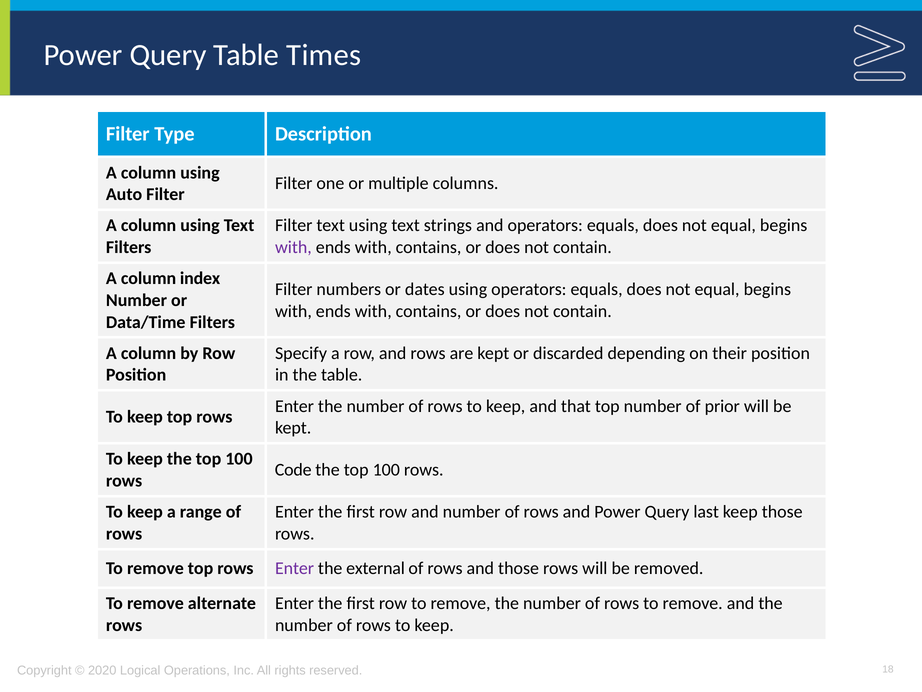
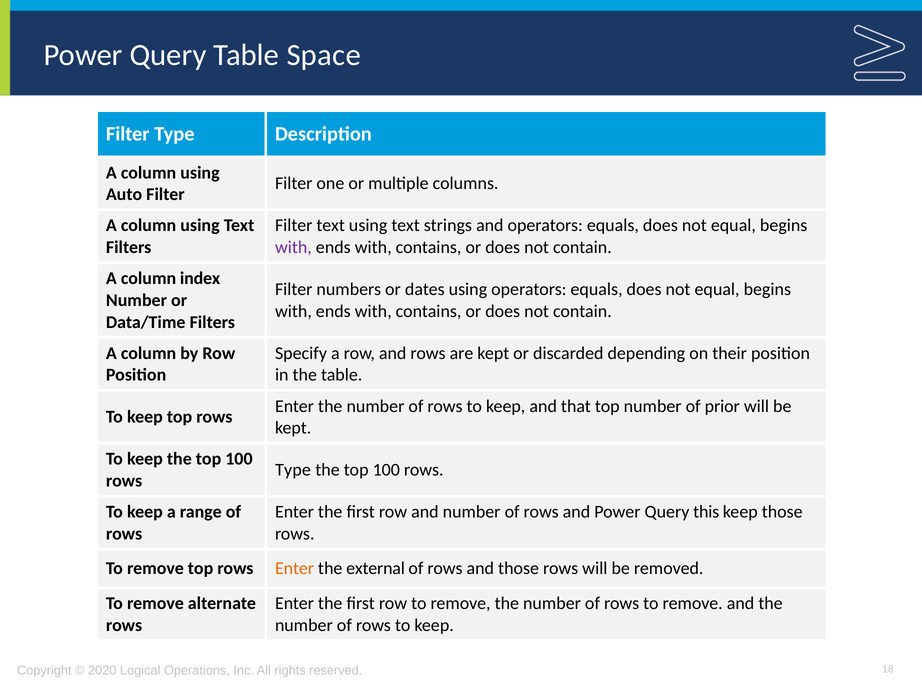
Times: Times -> Space (324, 55)
Code: Code -> Type (293, 470)
last: last -> this (706, 512)
Enter colour: purple -> orange (295, 568)
